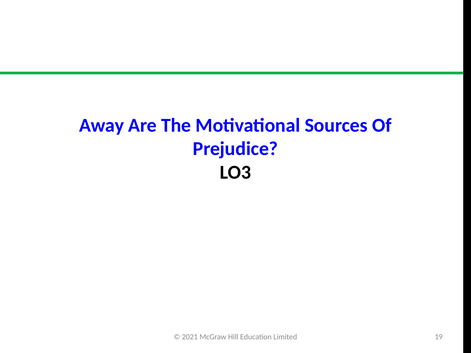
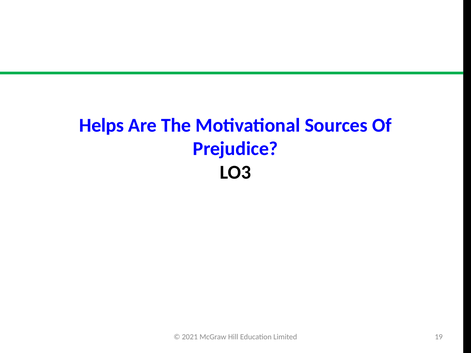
Away: Away -> Helps (102, 125)
